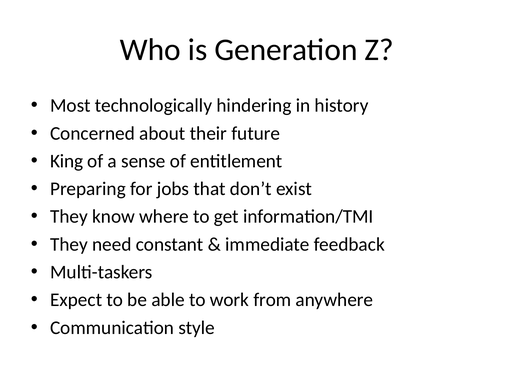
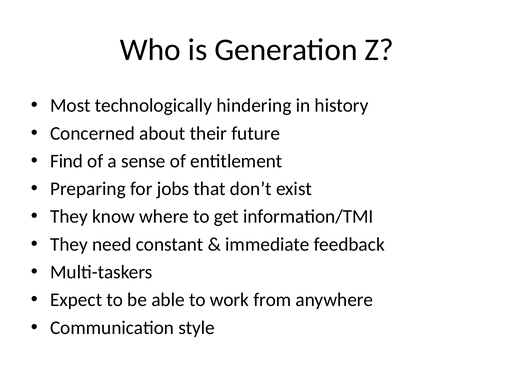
King: King -> Find (67, 161)
